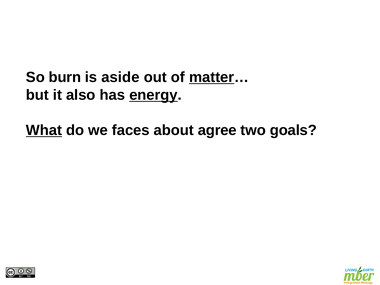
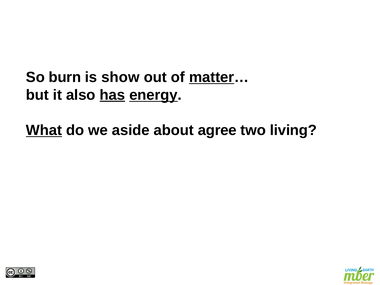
aside: aside -> show (120, 77)
has underline: none -> present (112, 95)
faces: faces -> aside (131, 130)
goals: goals -> living (293, 130)
